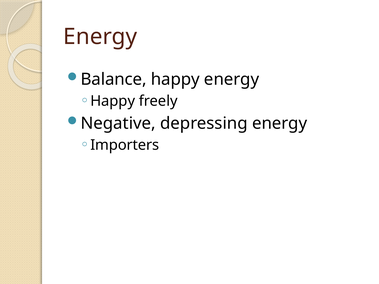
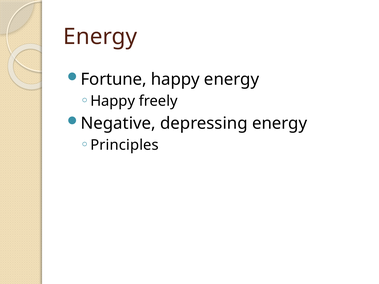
Balance: Balance -> Fortune (114, 79)
Importers: Importers -> Principles (125, 145)
